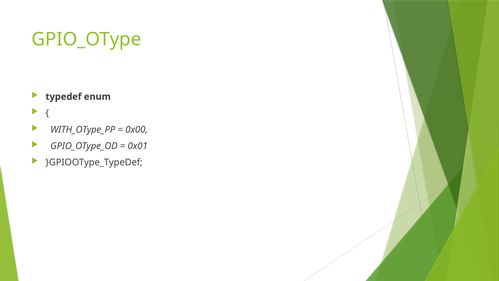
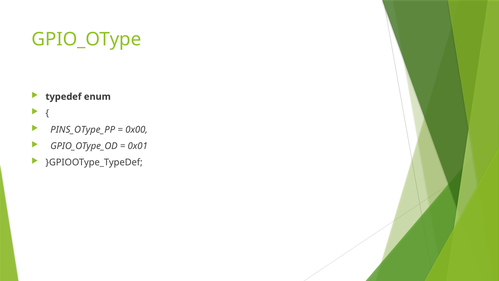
WITH_OType_PP: WITH_OType_PP -> PINS_OType_PP (83, 129)
